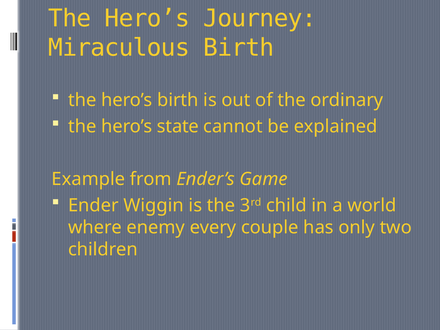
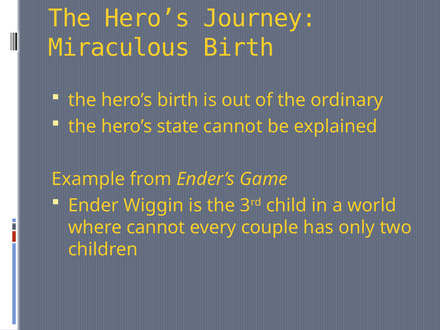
where enemy: enemy -> cannot (156, 227)
